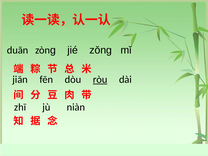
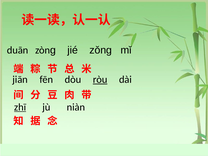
zhī underline: none -> present (20, 107)
